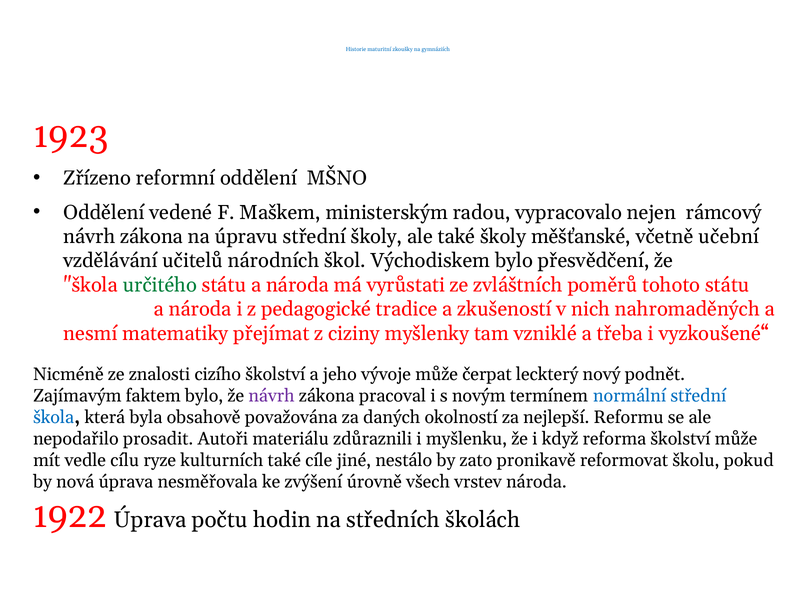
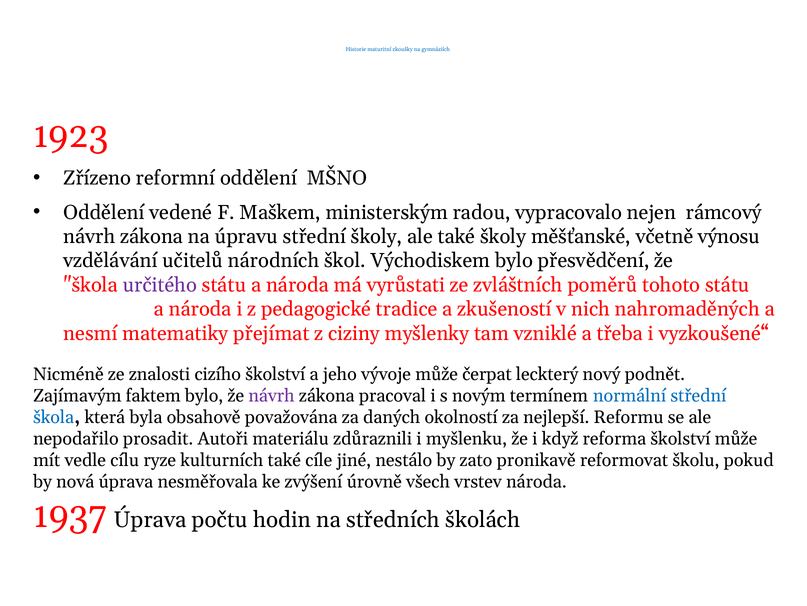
učební: učební -> výnosu (729, 236)
určitého colour: green -> purple (160, 285)
1922: 1922 -> 1937 (70, 515)
